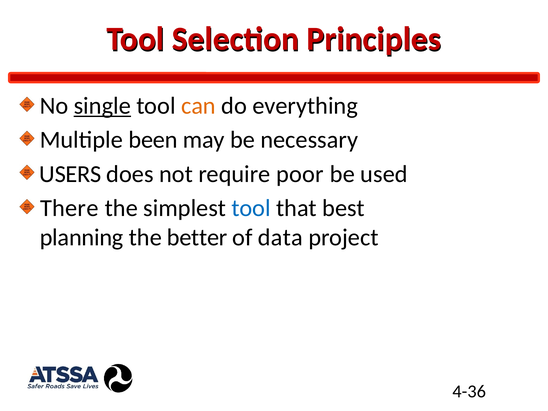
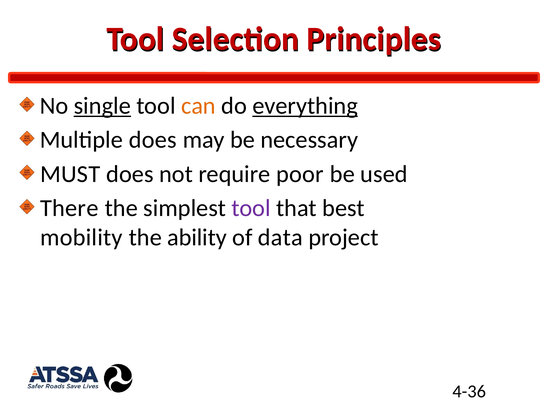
everything underline: none -> present (305, 106)
Multiple been: been -> does (153, 140)
USERS: USERS -> MUST (70, 174)
tool colour: blue -> purple (251, 208)
planning: planning -> mobility (81, 237)
better: better -> ability (197, 237)
